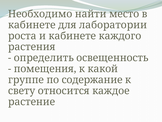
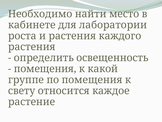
и кабинете: кабинете -> растения (72, 36)
по содержание: содержание -> помещения (92, 80)
